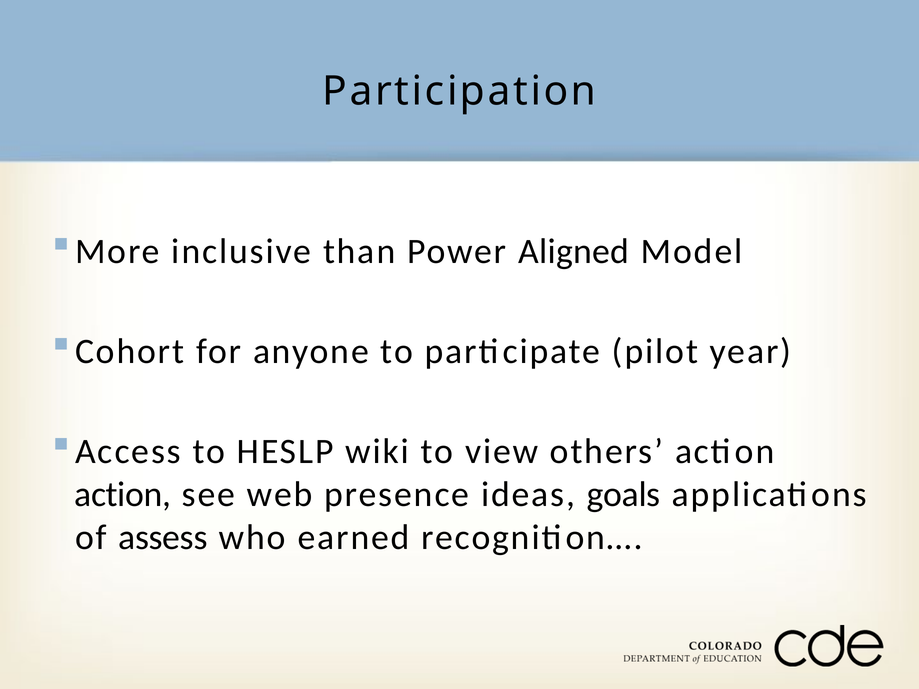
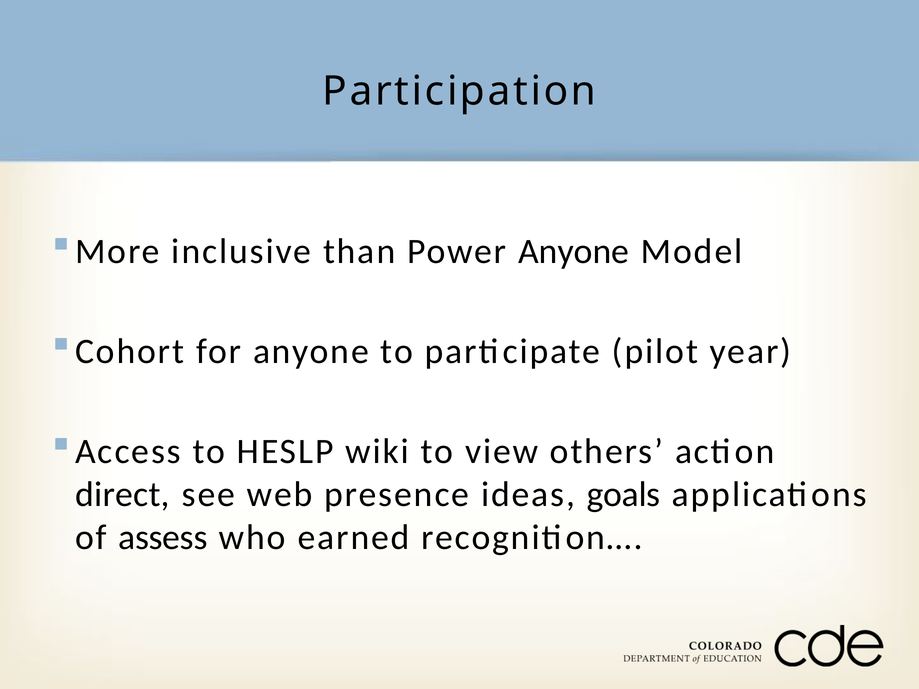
Power Aligned: Aligned -> Anyone (574, 251)
action: action -> direct (122, 495)
